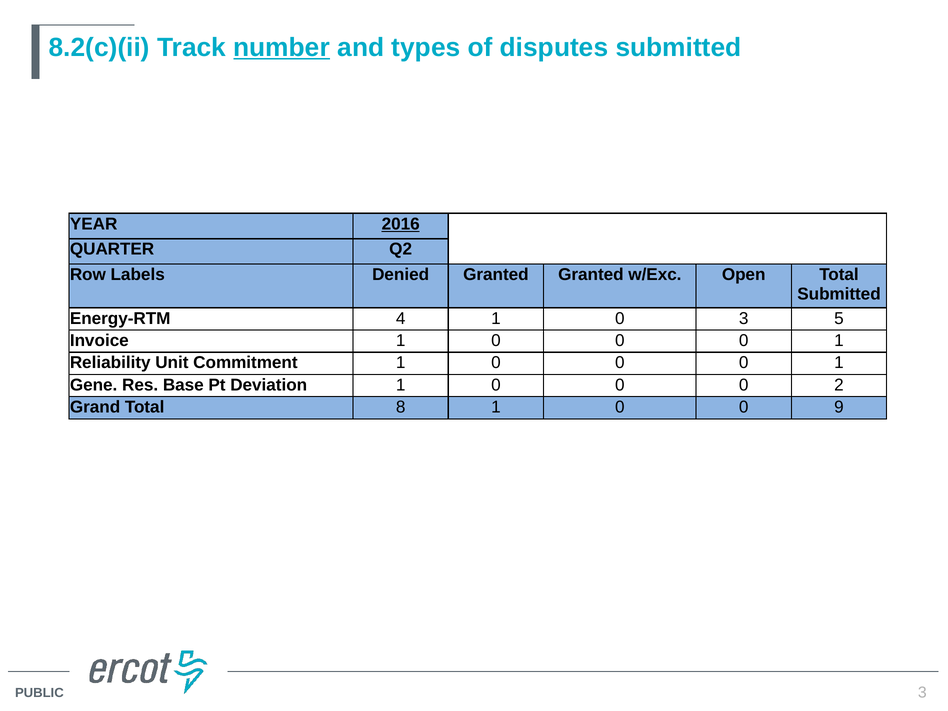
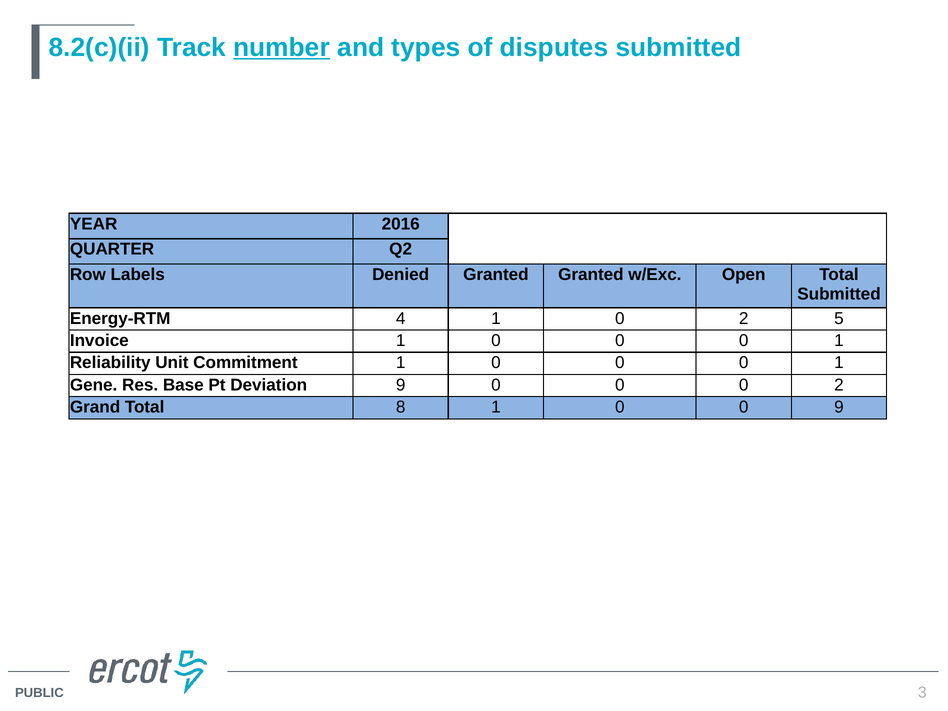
2016 underline: present -> none (401, 224)
1 0 3: 3 -> 2 (744, 318)
Deviation 1: 1 -> 9 (401, 385)
